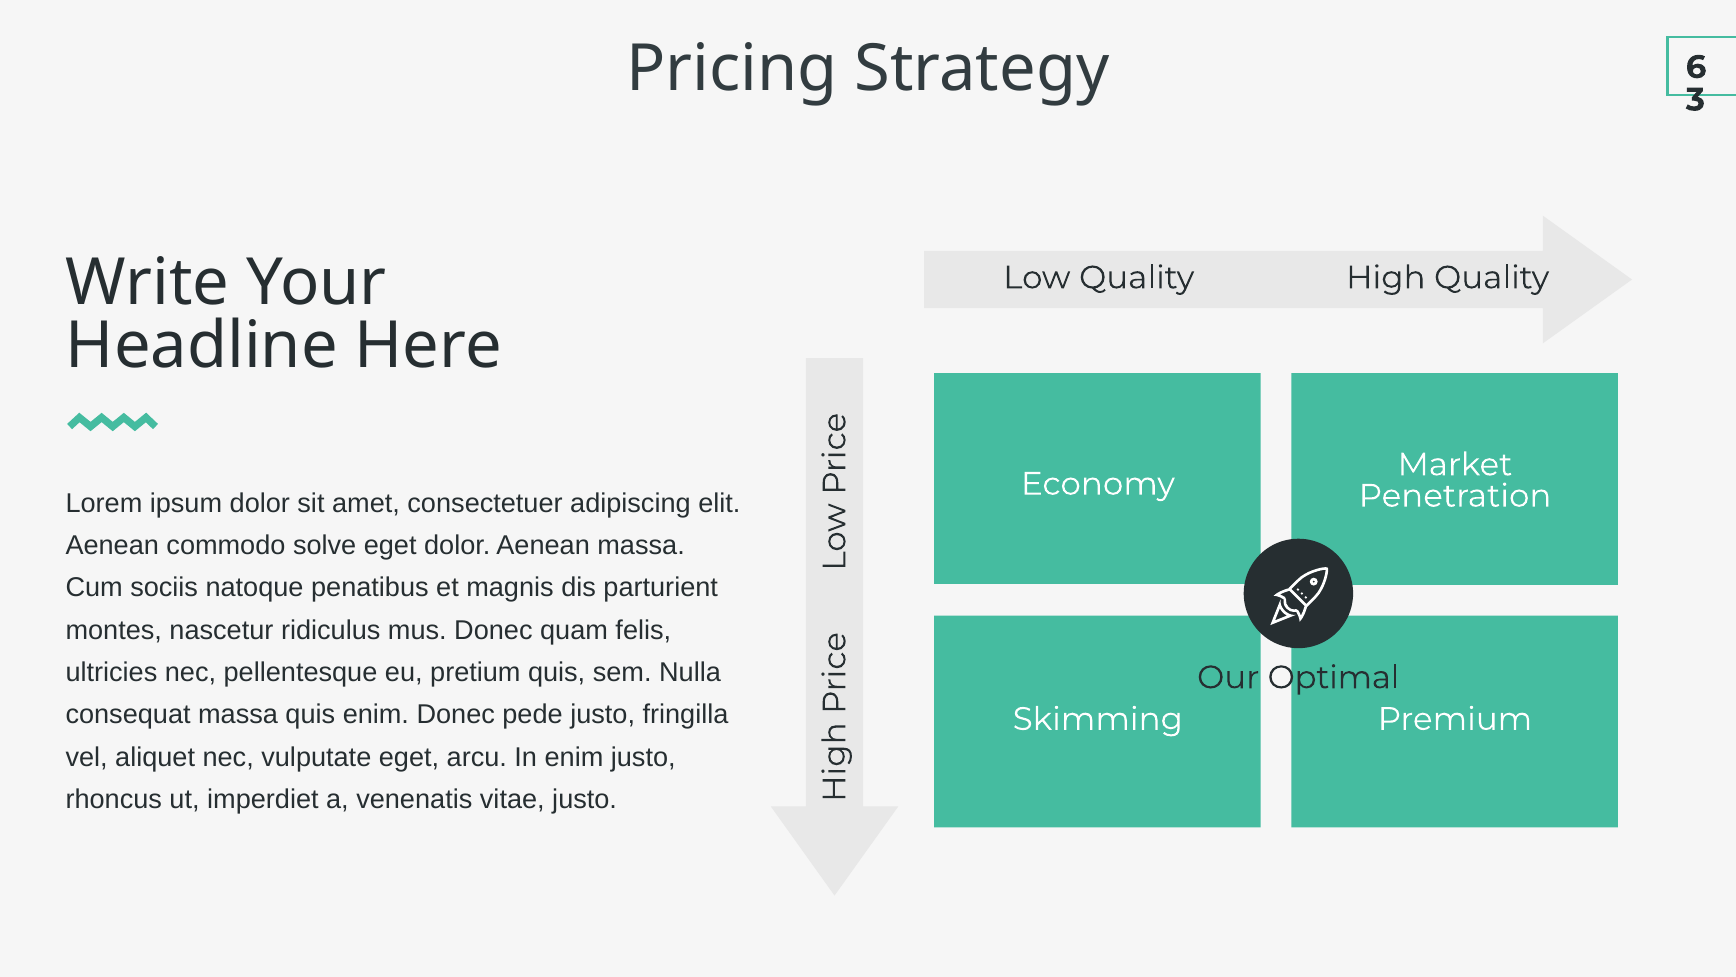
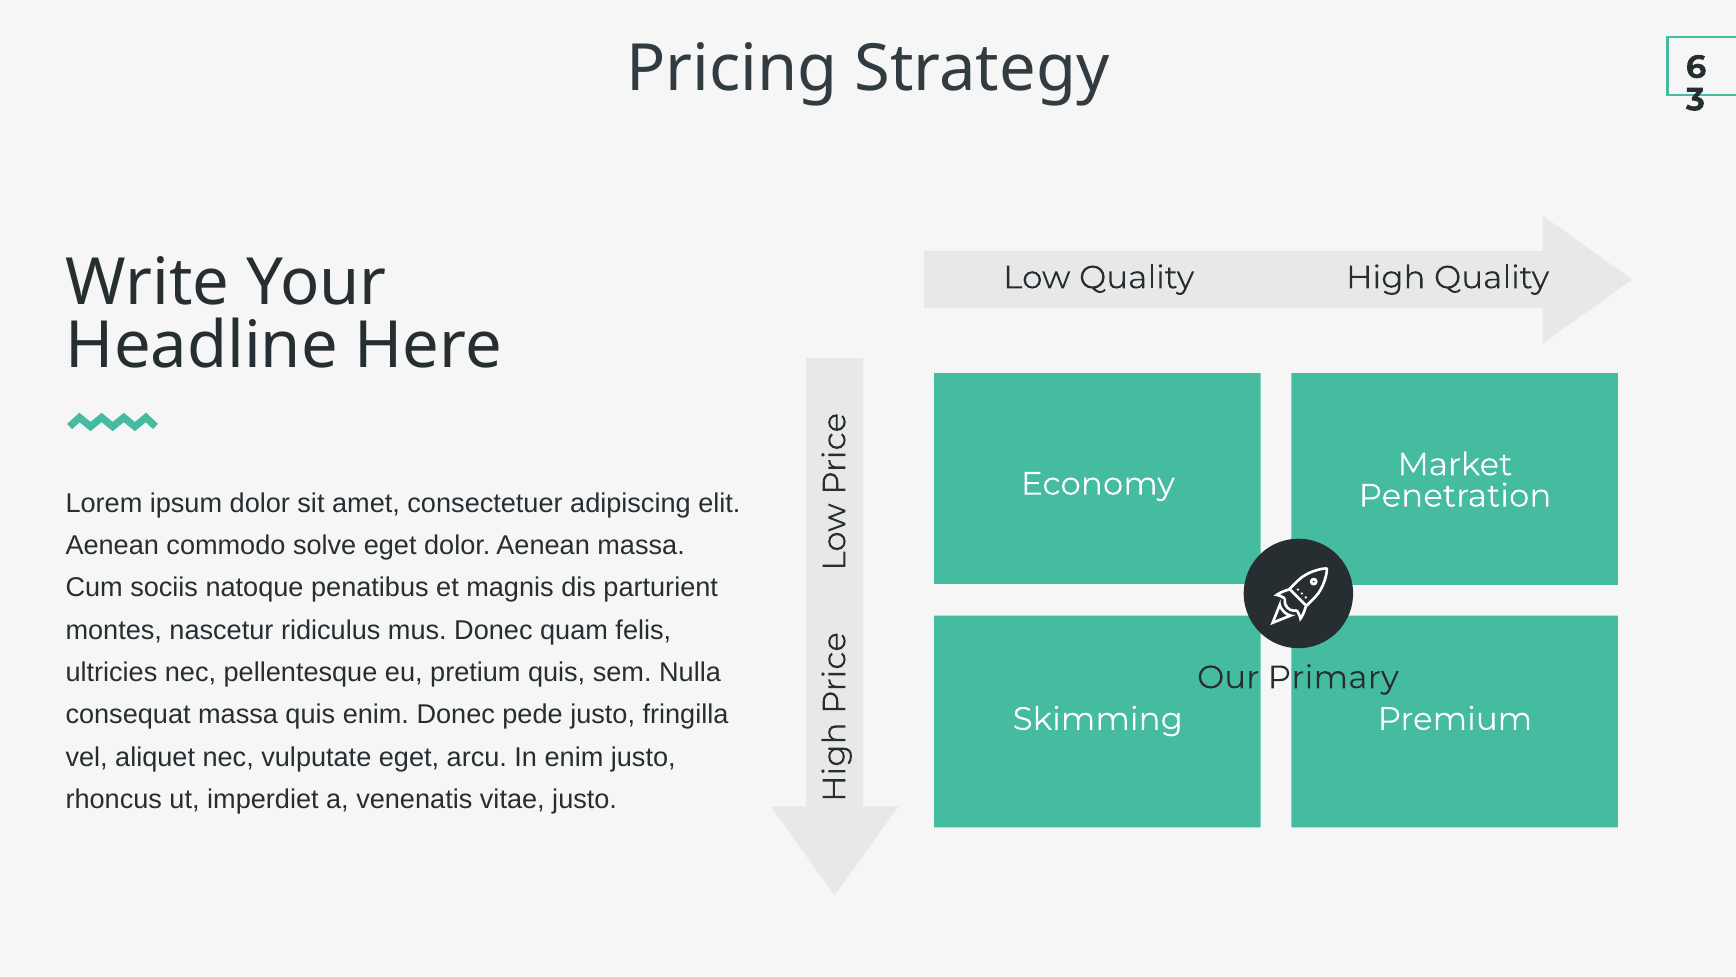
Optimal: Optimal -> Primary (1333, 677)
